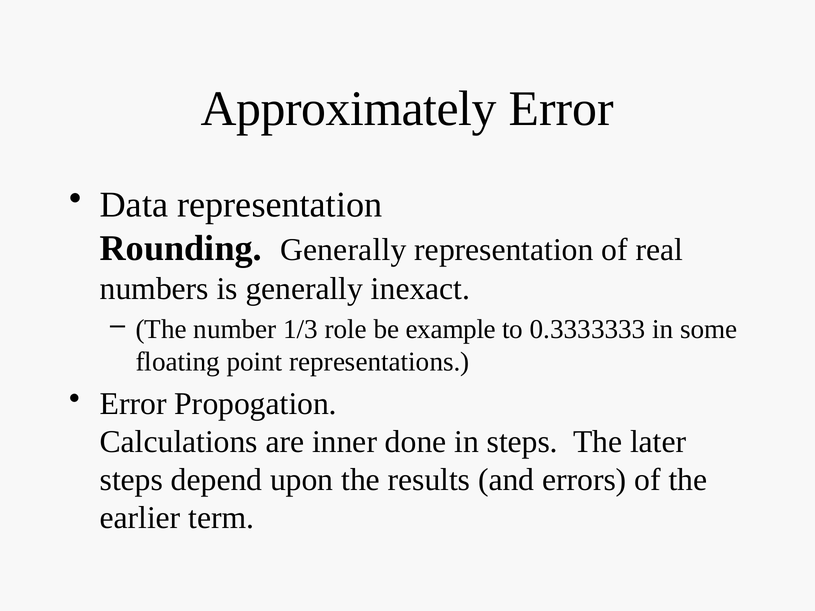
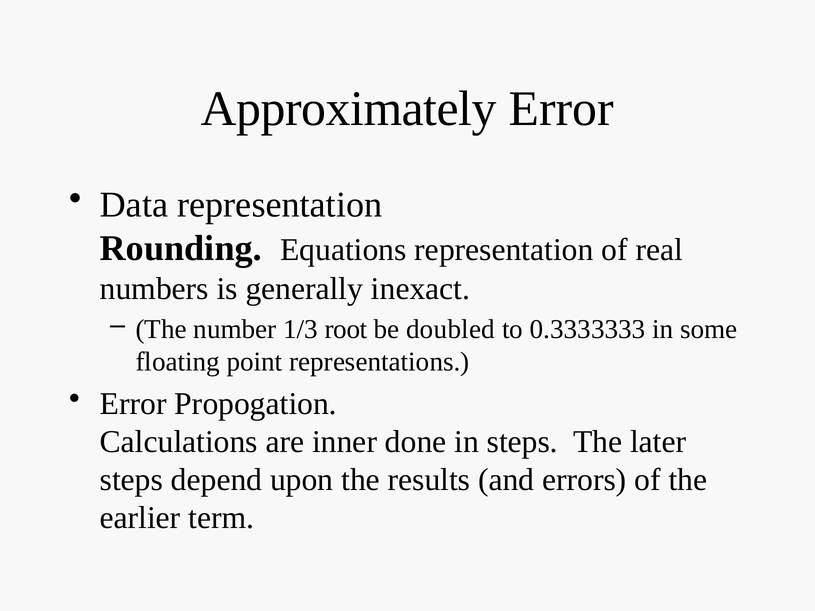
Rounding Generally: Generally -> Equations (343, 250)
role: role -> root (346, 329)
example: example -> doubled (451, 329)
